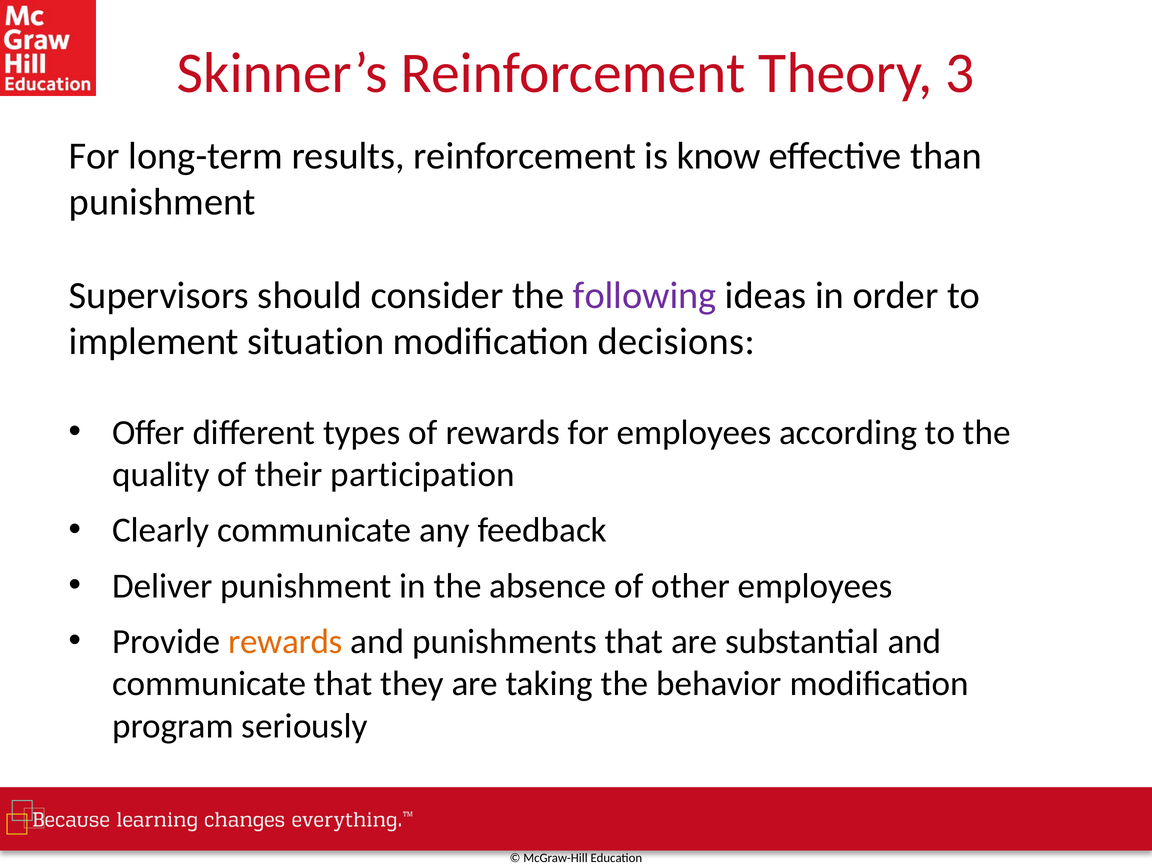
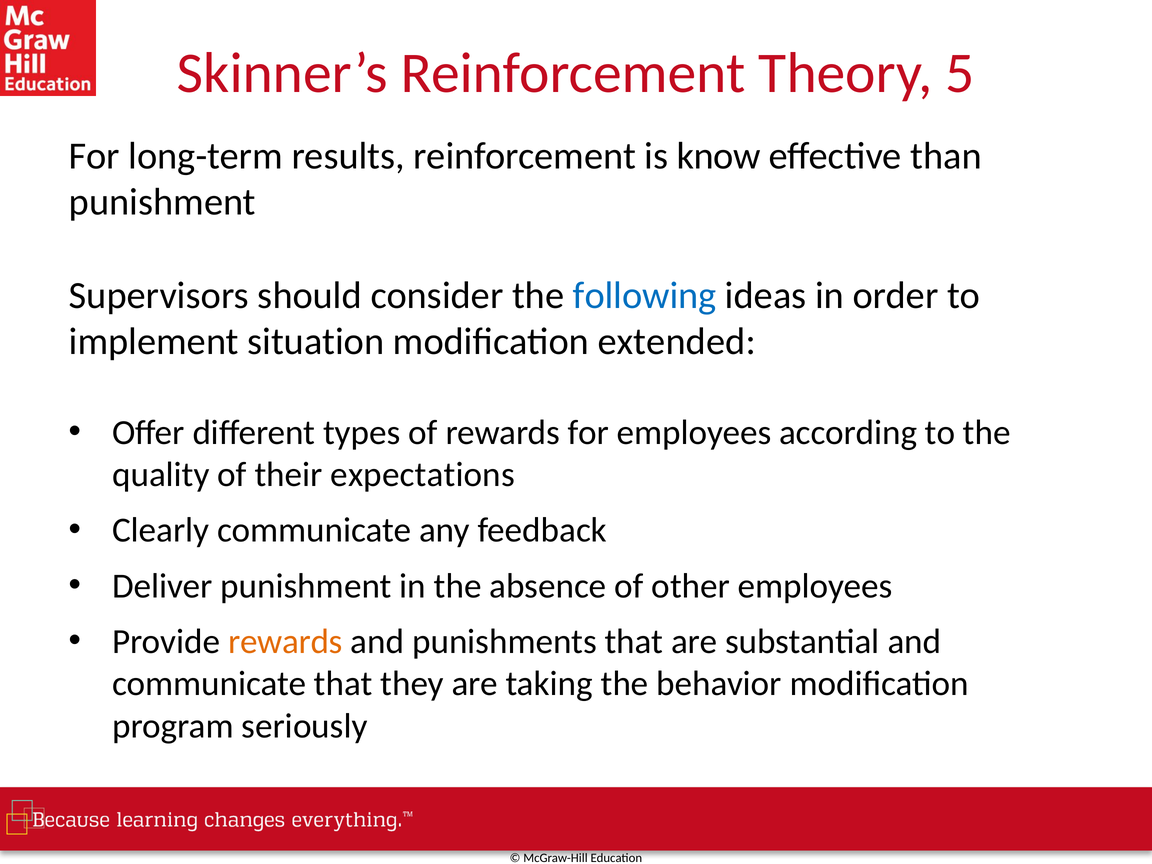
3: 3 -> 5 (960, 73)
following colour: purple -> blue (645, 296)
decisions: decisions -> extended (677, 342)
participation: participation -> expectations (423, 475)
